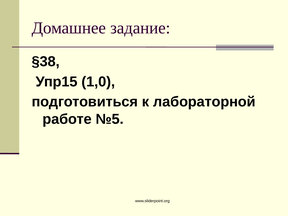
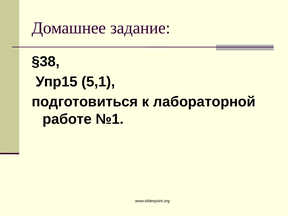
1,0: 1,0 -> 5,1 (98, 82)
№5: №5 -> №1 (110, 119)
